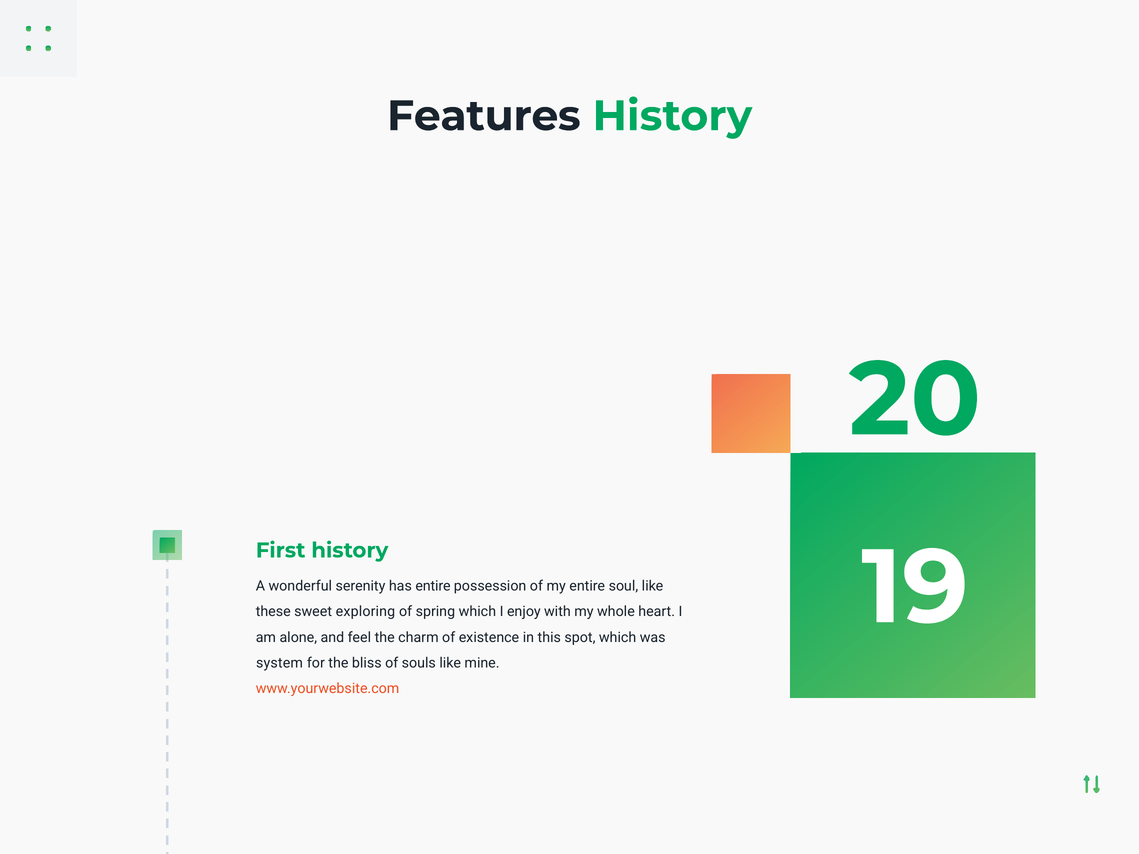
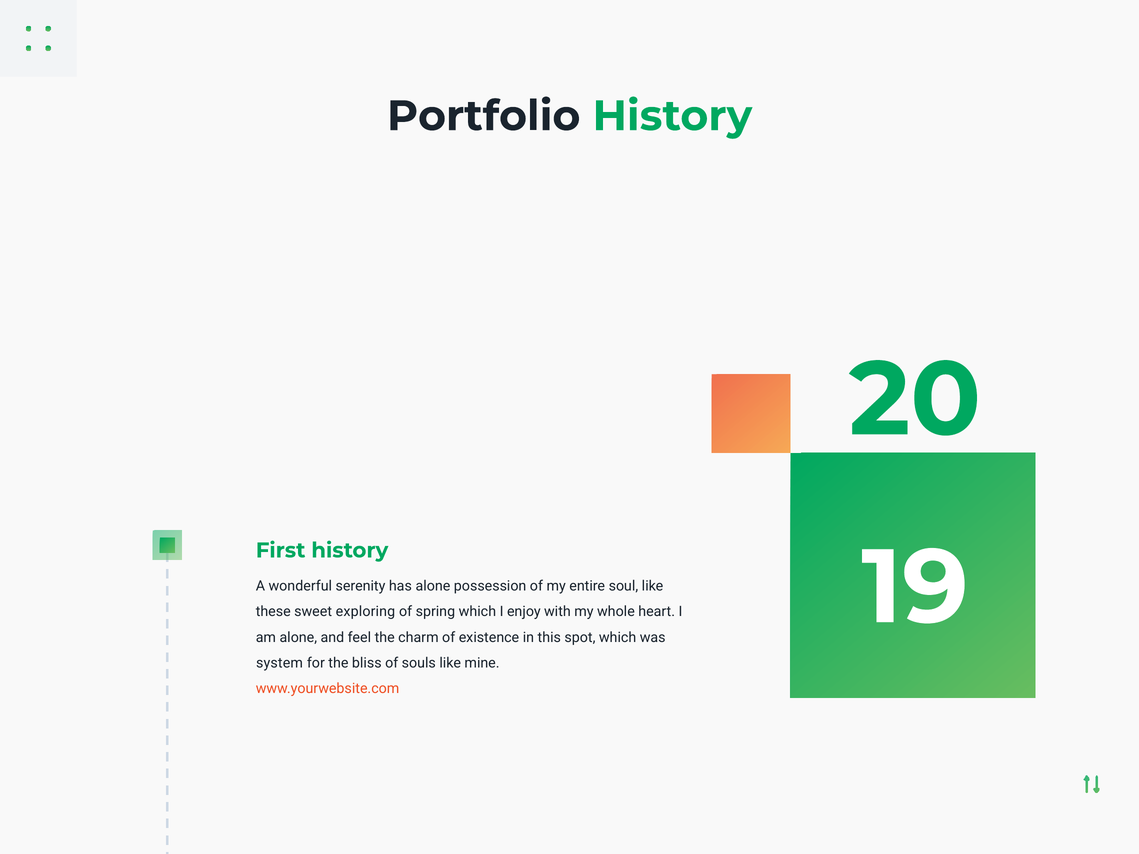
Features: Features -> Portfolio (484, 116)
has entire: entire -> alone (433, 586)
